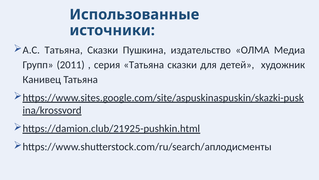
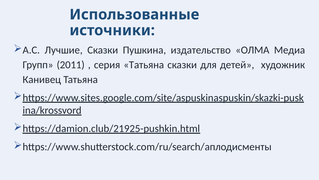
А.С Татьяна: Татьяна -> Лучшие (64, 50)
